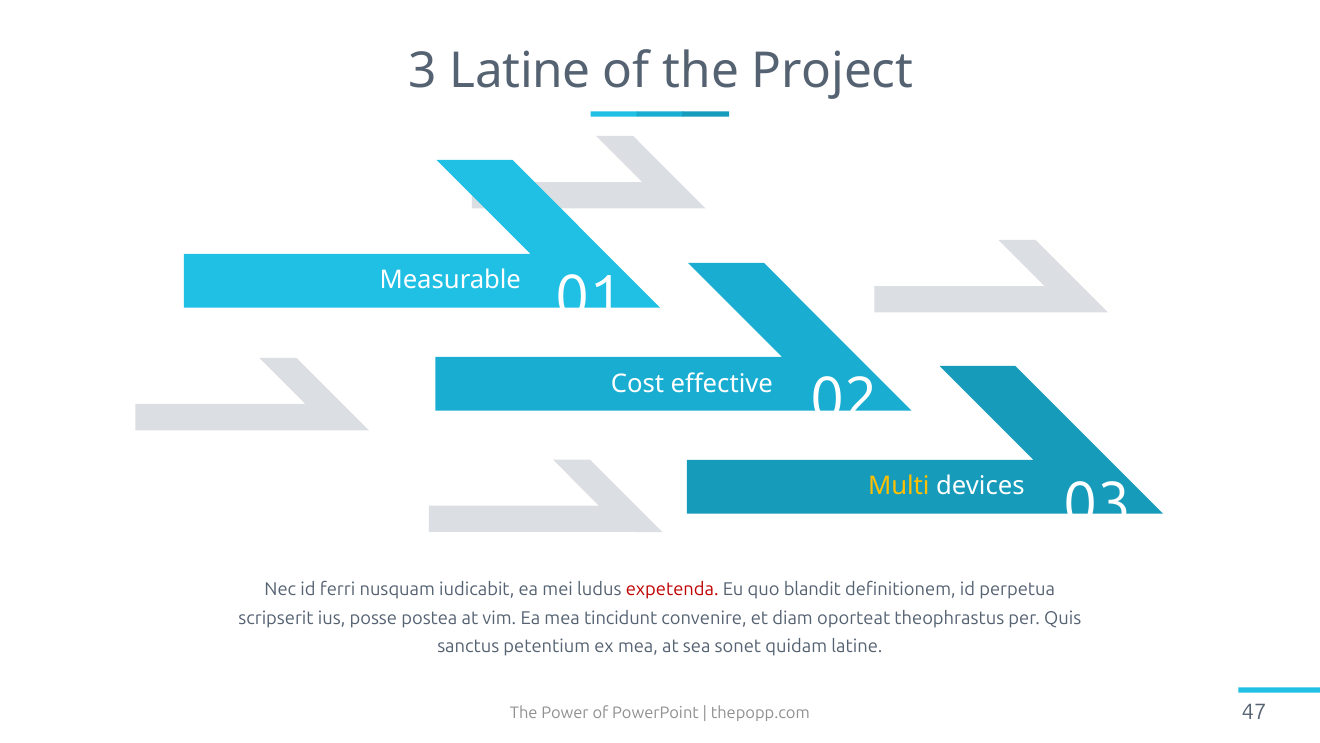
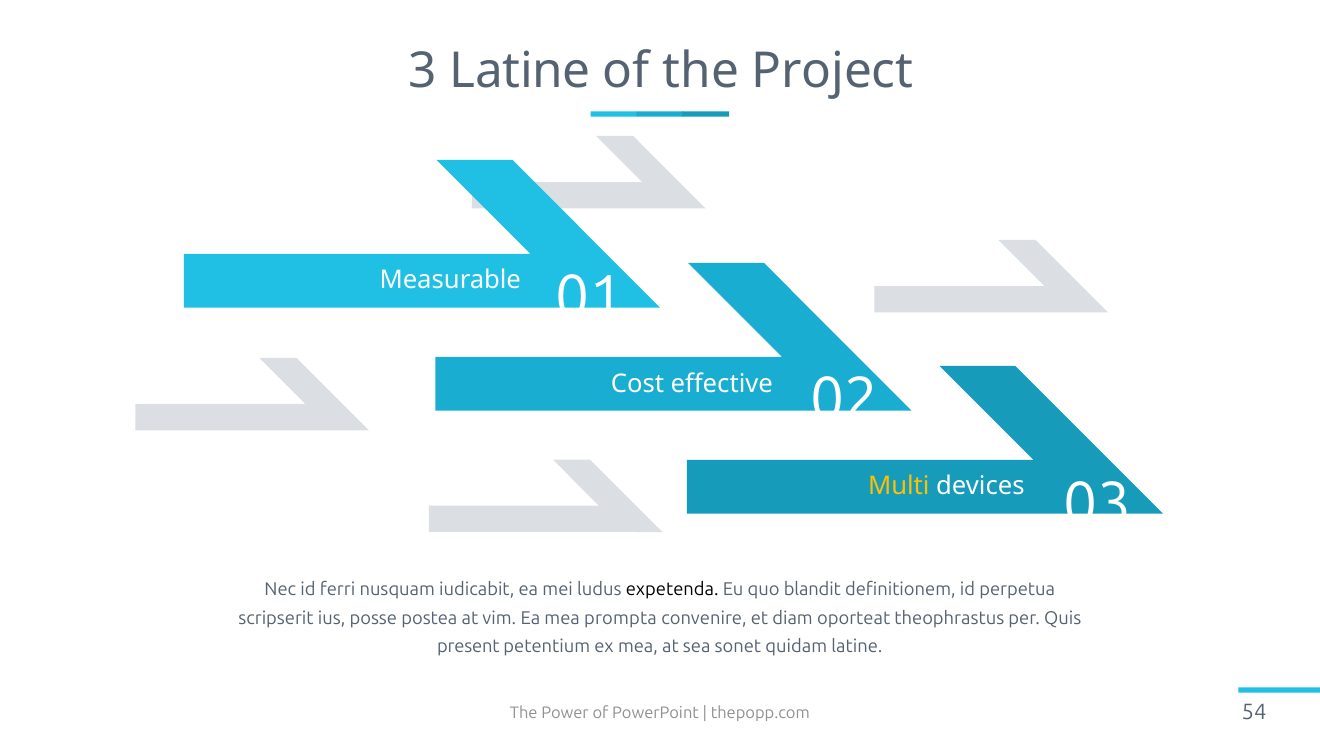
expetenda colour: red -> black (672, 589)
tincidunt: tincidunt -> prompta (621, 618)
sanctus: sanctus -> present (468, 646)
47: 47 -> 54 (1254, 712)
